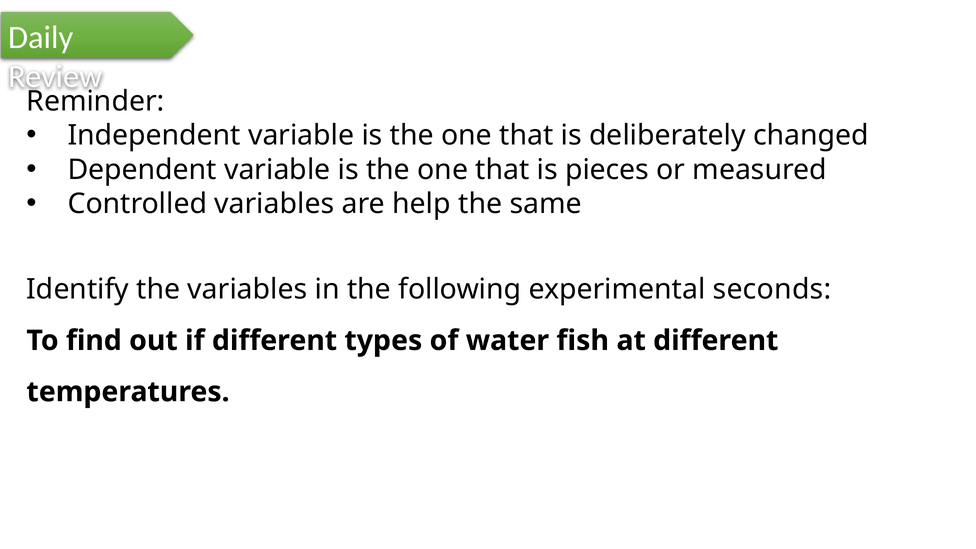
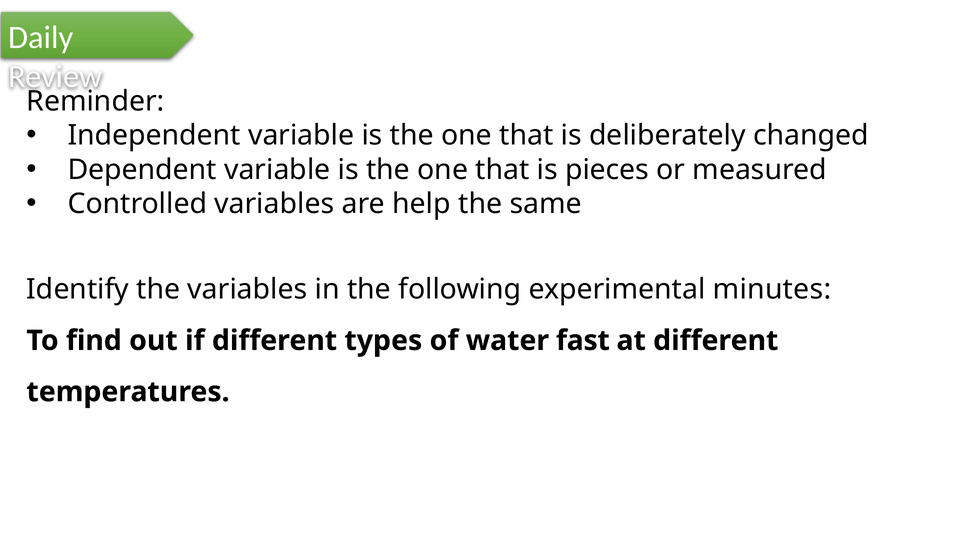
seconds: seconds -> minutes (772, 289)
fish: fish -> fast (583, 341)
